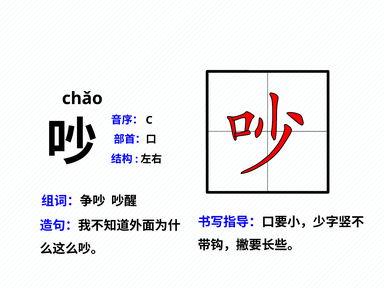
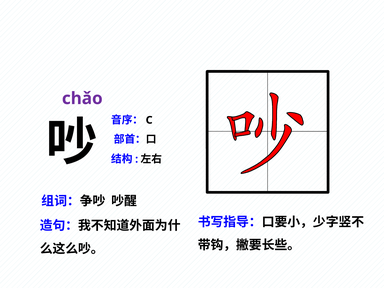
chǎo colour: black -> purple (82, 98)
